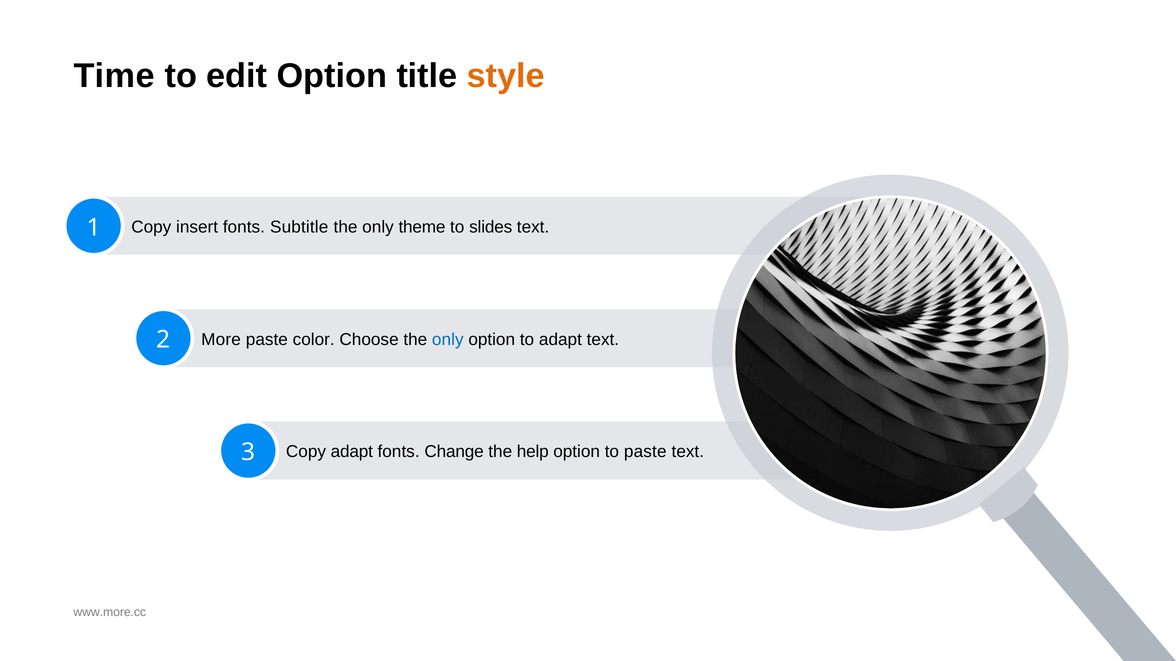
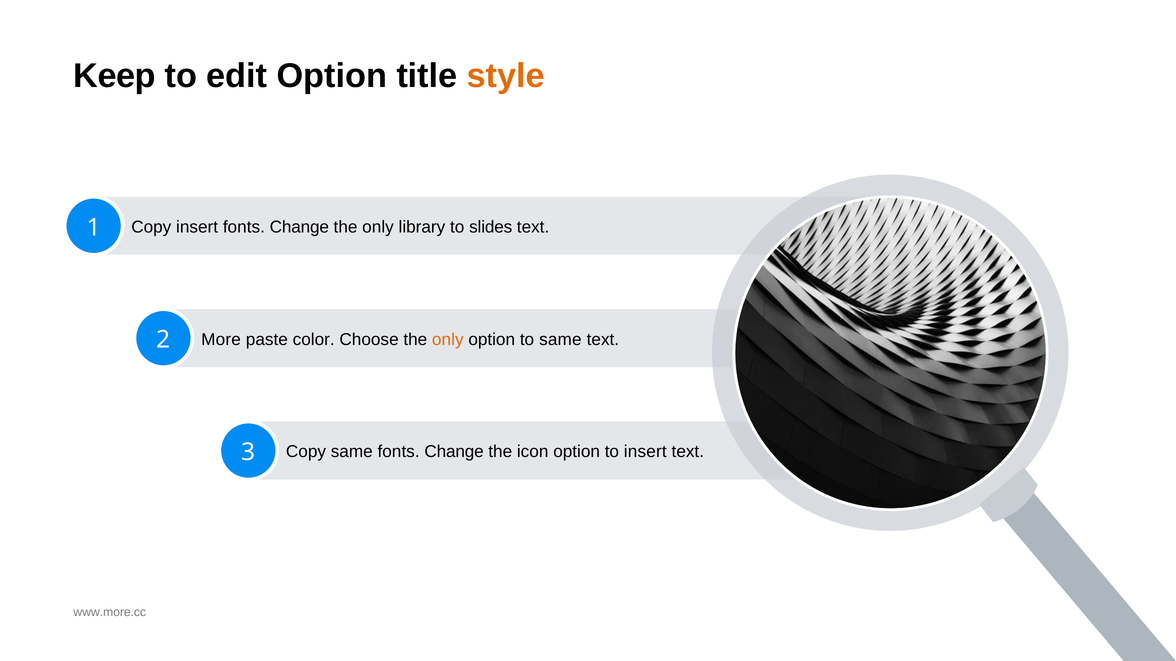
Time: Time -> Keep (115, 76)
Subtitle: Subtitle -> Change (299, 227)
theme: theme -> library (422, 227)
only colour: blue -> orange (448, 340)
to adapt: adapt -> same (560, 340)
Copy adapt: adapt -> same (352, 452)
help: help -> icon (533, 452)
to paste: paste -> insert (645, 452)
